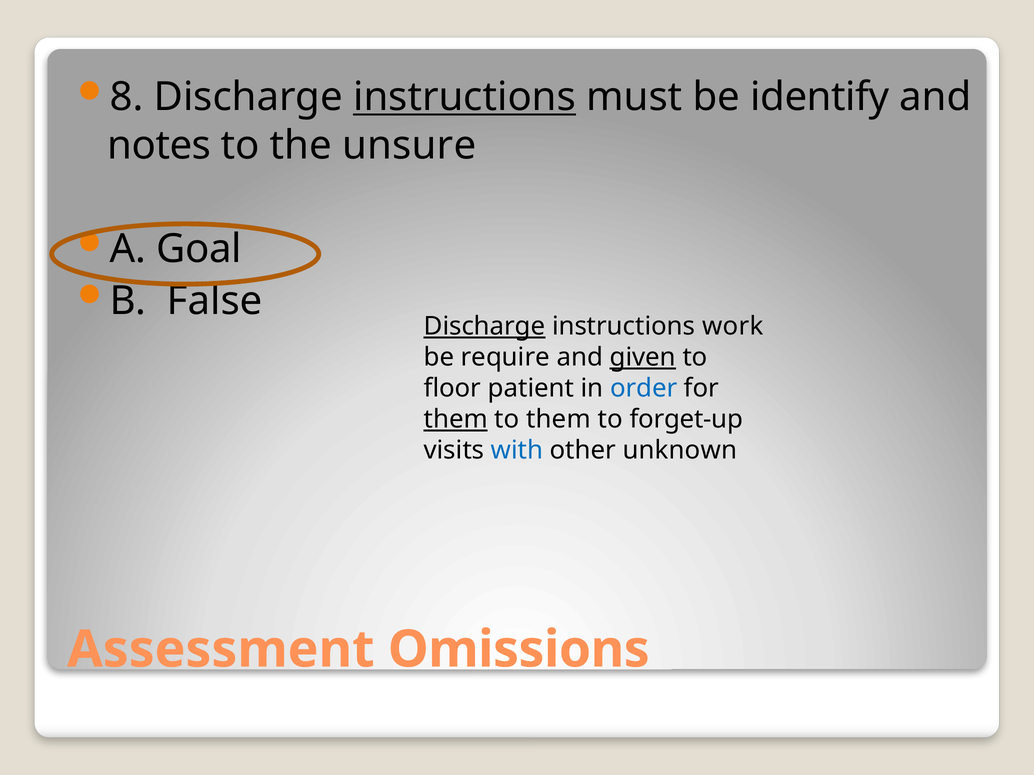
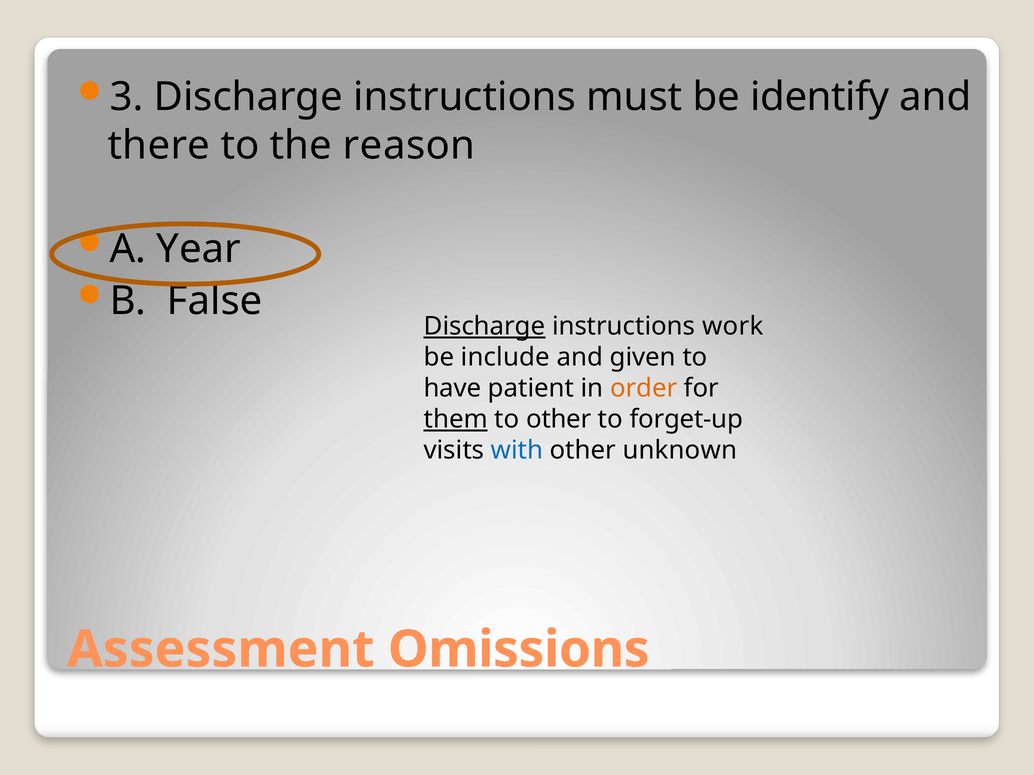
8: 8 -> 3 (127, 97)
instructions underline: present -> none (465, 97)
notes: notes -> there (159, 146)
unsure: unsure -> reason (409, 146)
Goal: Goal -> Year (199, 249)
require: require -> include (505, 358)
given underline: present -> none (643, 358)
floor: floor -> have (453, 389)
order colour: blue -> orange (644, 389)
to them: them -> other (559, 420)
